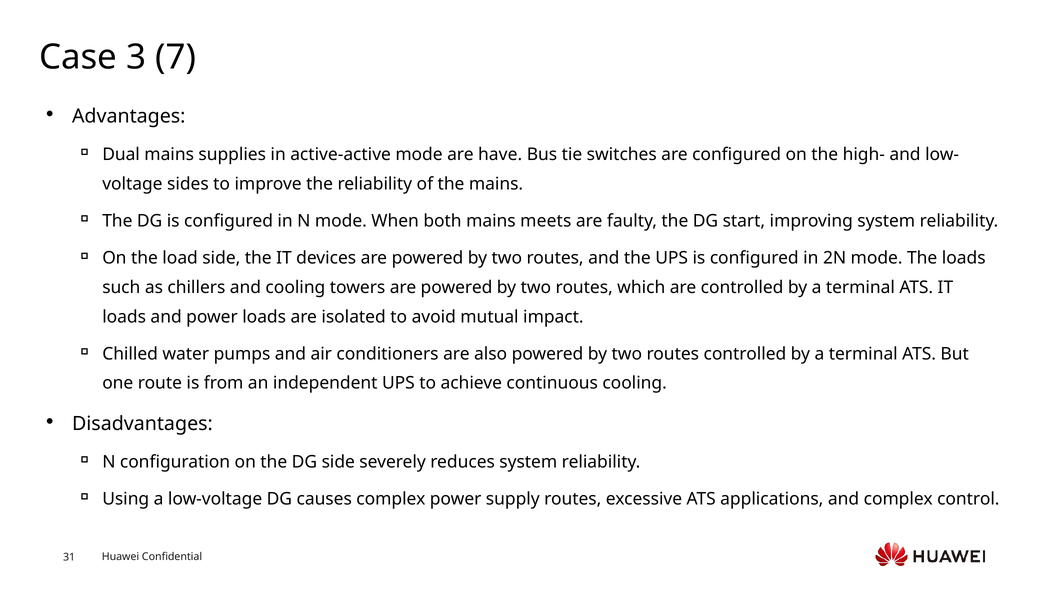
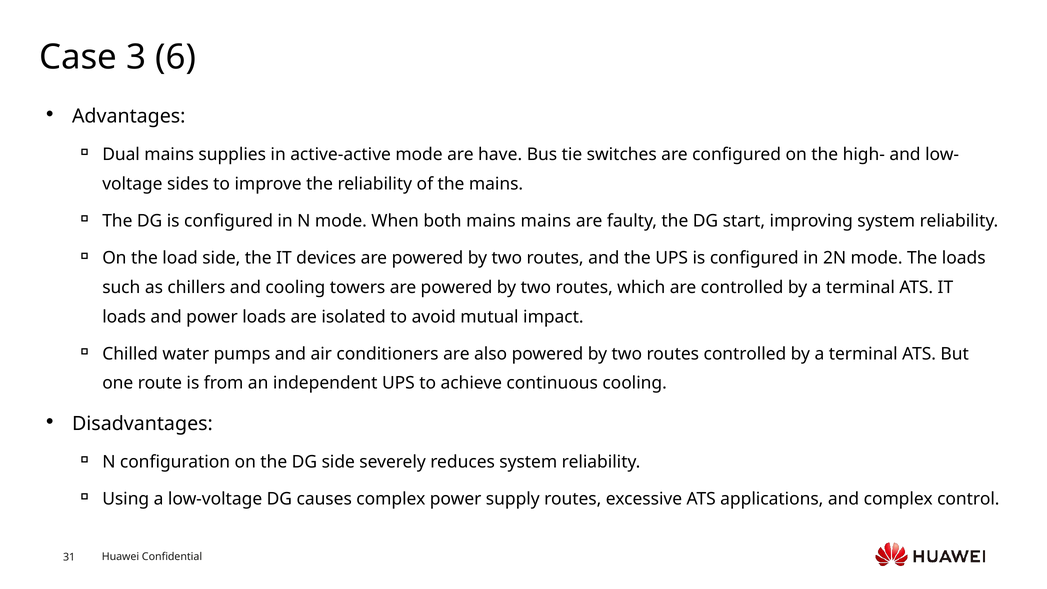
7: 7 -> 6 (176, 57)
mains meets: meets -> mains (546, 221)
